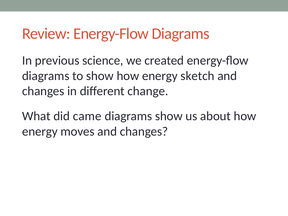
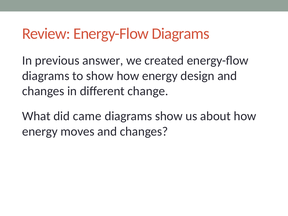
science: science -> answer (103, 60)
sketch: sketch -> design (198, 76)
